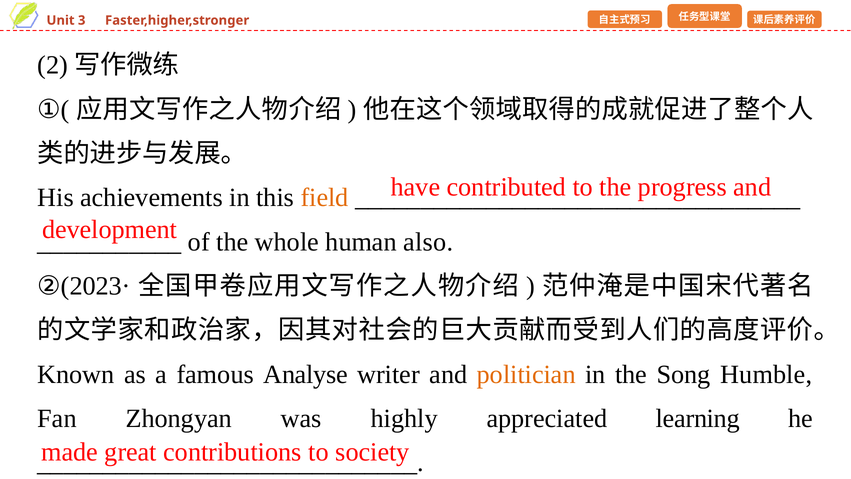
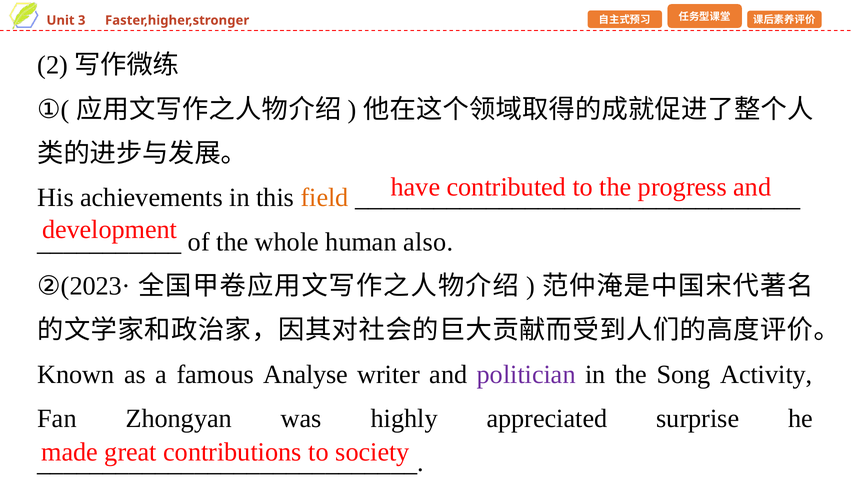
politician colour: orange -> purple (526, 374)
Humble: Humble -> Activity (766, 374)
learning: learning -> surprise (698, 418)
